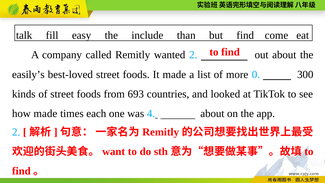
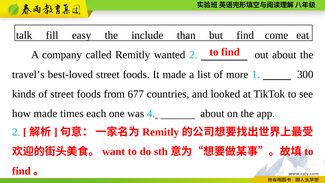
easily’s: easily’s -> travel’s (28, 74)
0: 0 -> 1 (256, 74)
693: 693 -> 677 (136, 94)
